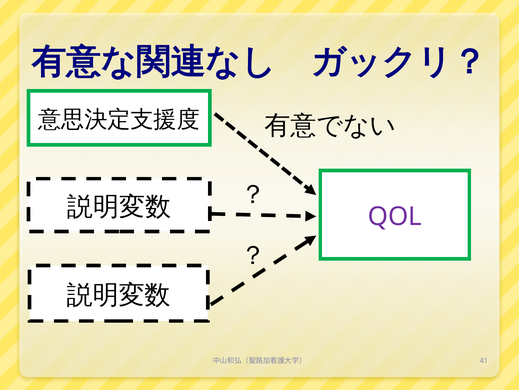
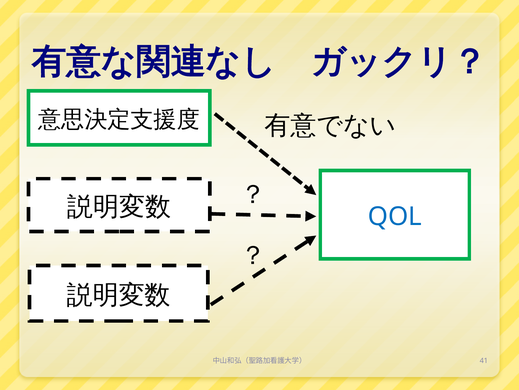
QOL colour: purple -> blue (395, 216)
